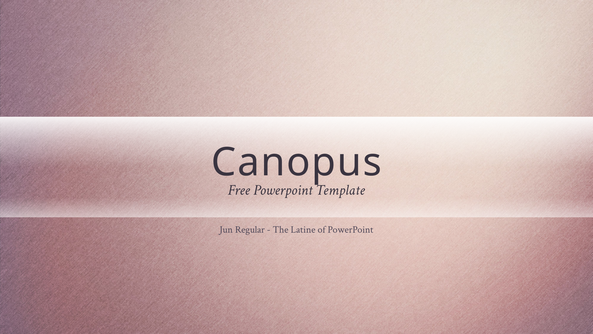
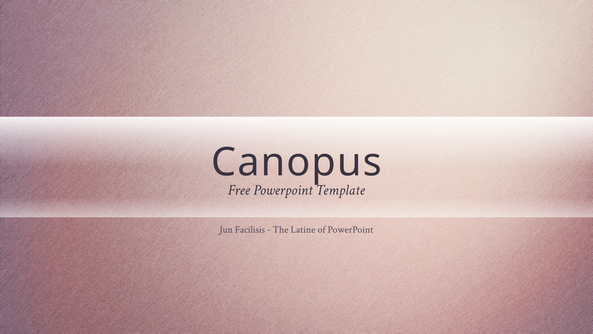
Regular: Regular -> Facilisis (250, 229)
